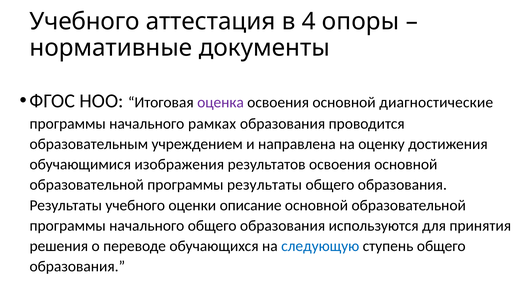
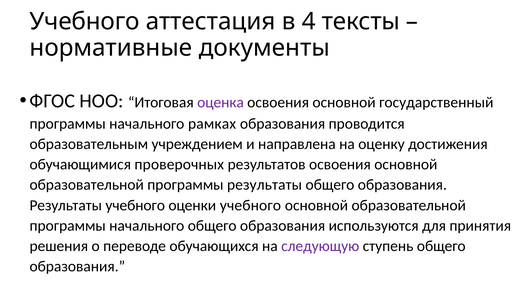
опоры: опоры -> тексты (361, 21)
диагностические: диагностические -> государственный (436, 102)
изображения: изображения -> проверочных (179, 165)
оценки описание: описание -> учебного (250, 205)
следующую colour: blue -> purple (320, 246)
